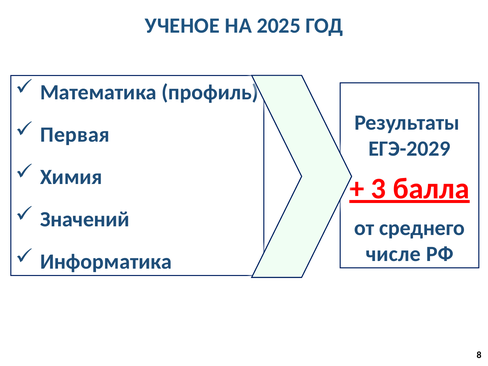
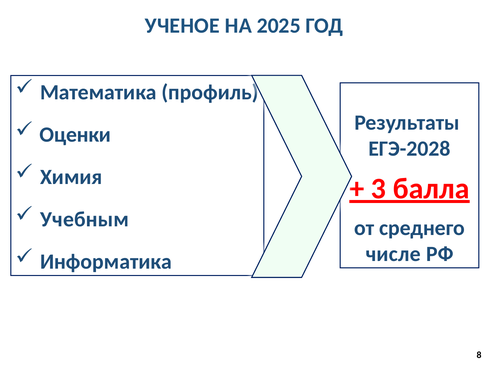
Первая: Первая -> Оценки (75, 135)
ЕГЭ-2029: ЕГЭ-2029 -> ЕГЭ-2028 (409, 149)
Значений: Значений -> Учебным (85, 219)
